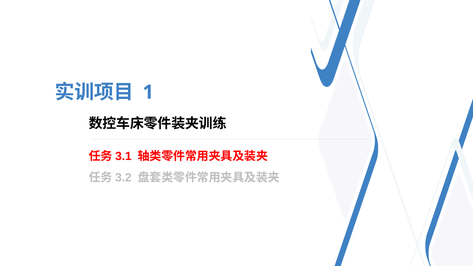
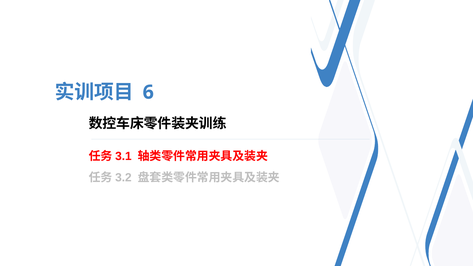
1: 1 -> 6 (148, 92)
